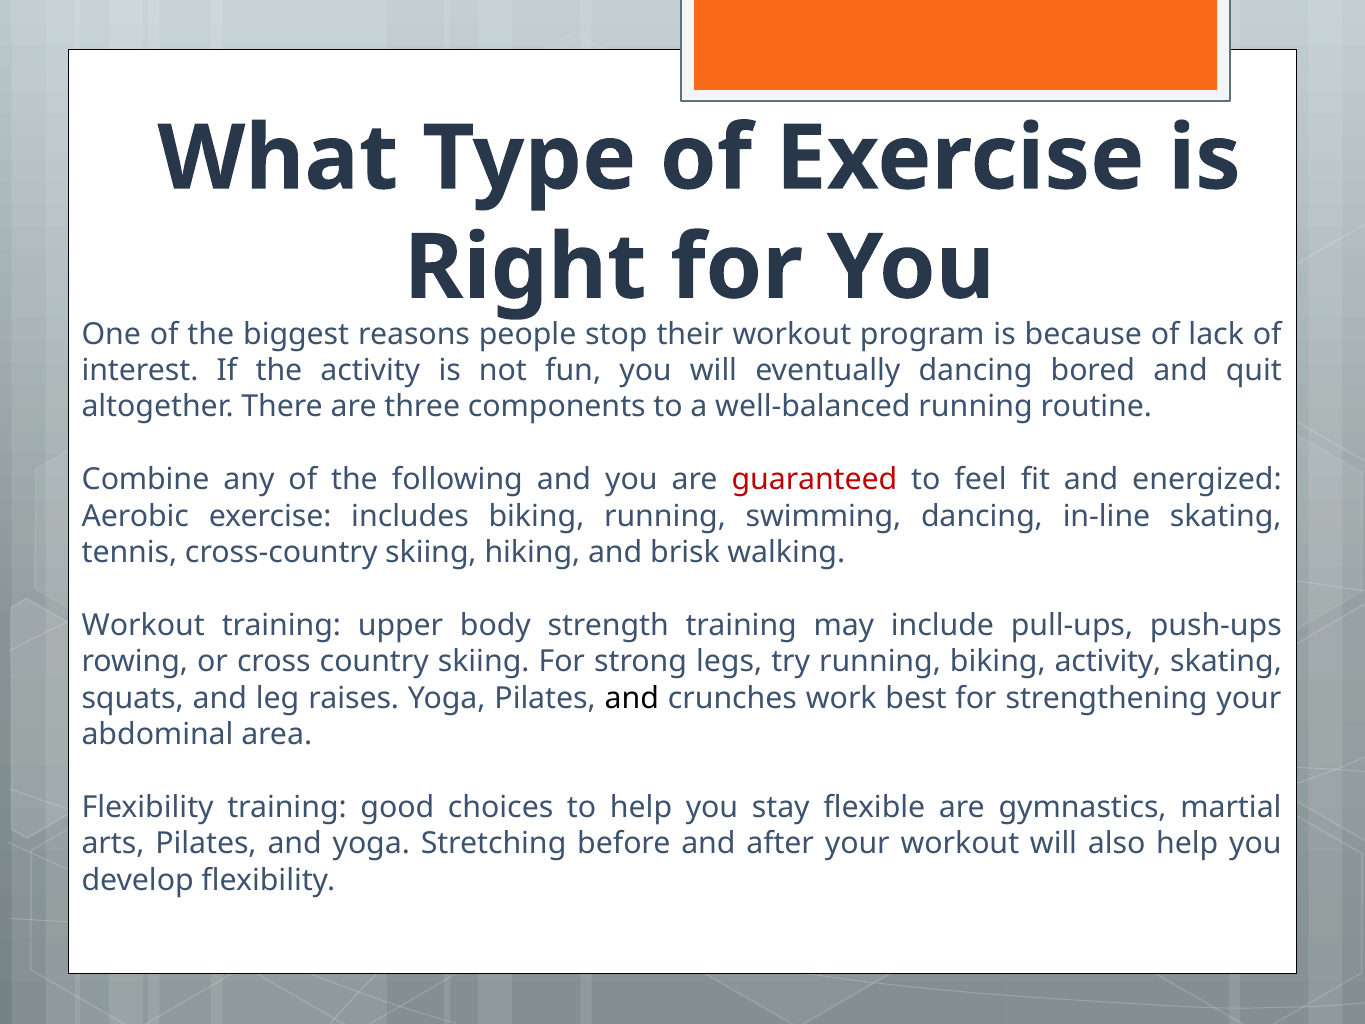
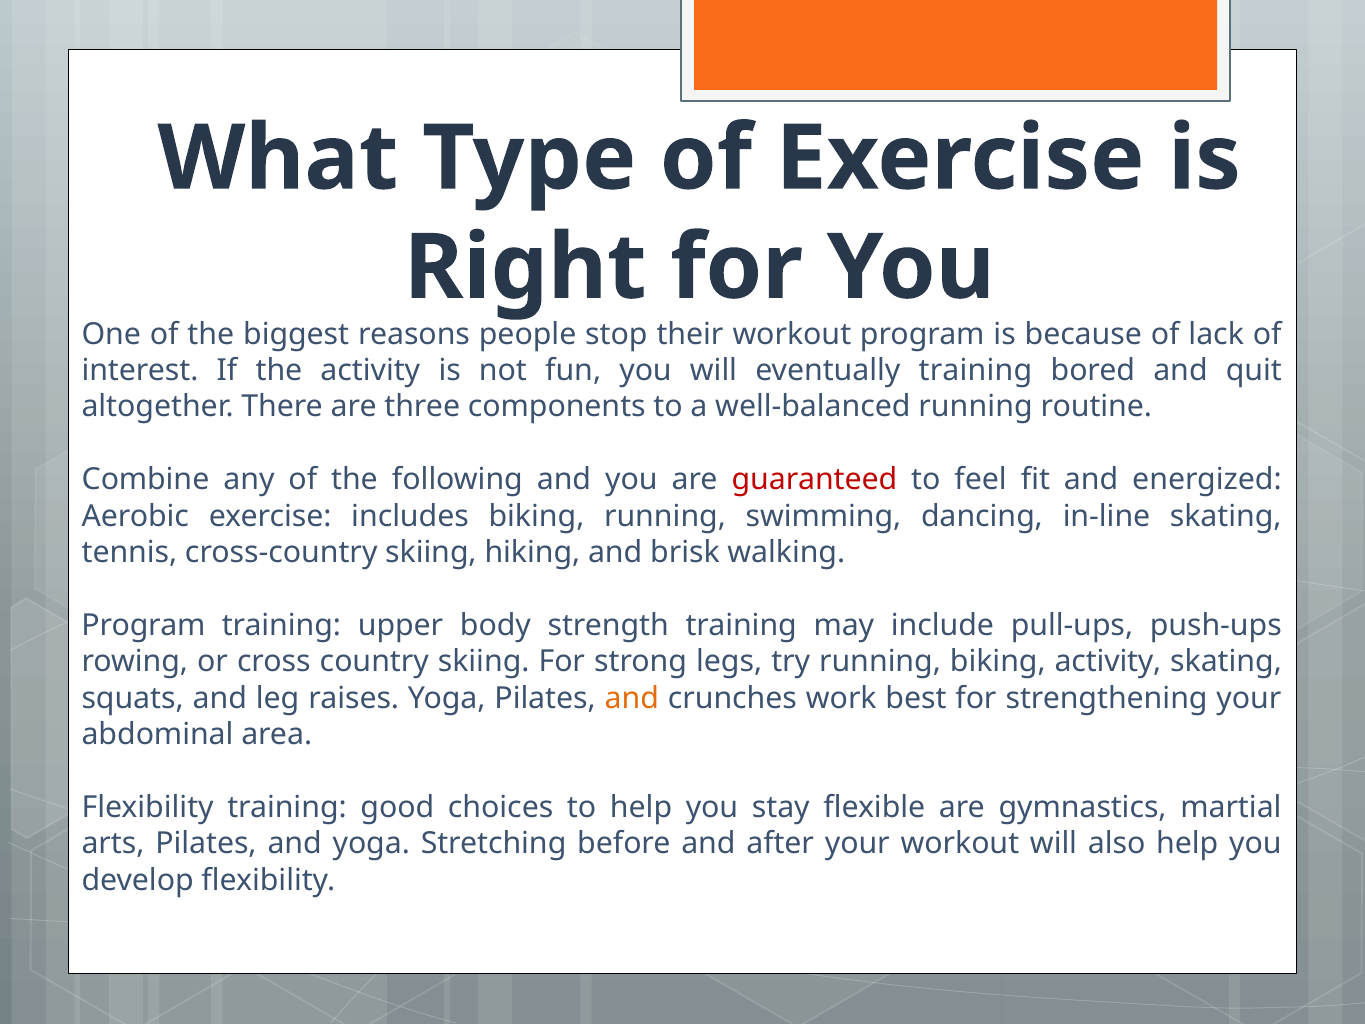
eventually dancing: dancing -> training (975, 370)
Workout: Workout -> Program (143, 625)
and colour: black -> orange (632, 698)
